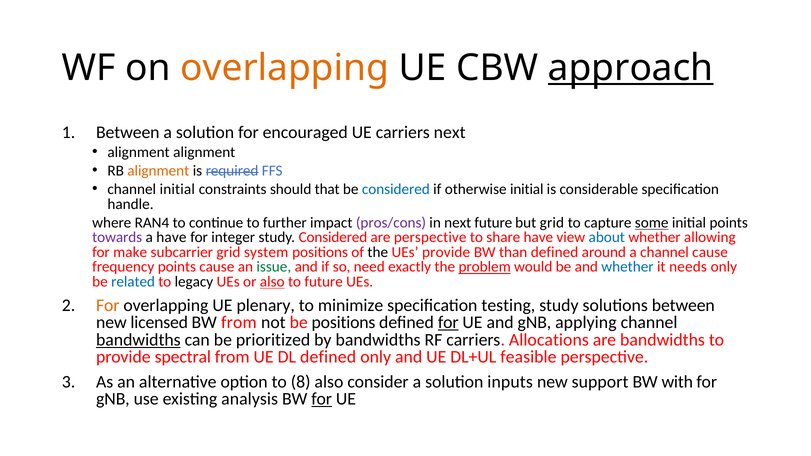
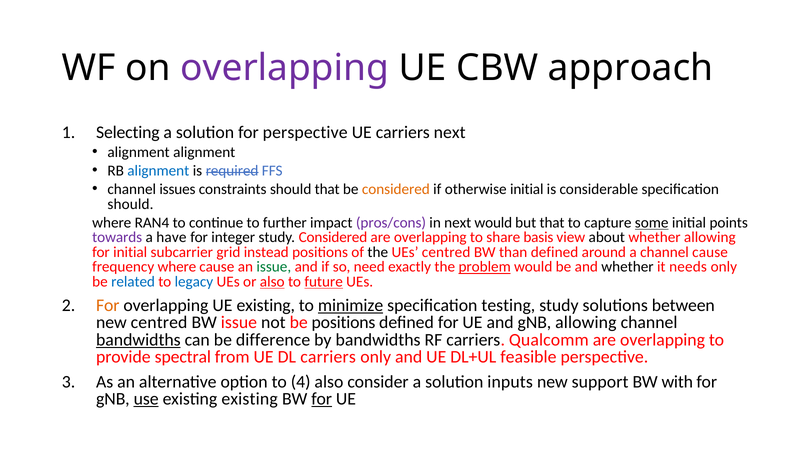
overlapping colour: orange -> purple (285, 68)
approach underline: present -> none (631, 68)
Between: Between -> Selecting (128, 132)
for encouraged: encouraged -> perspective (305, 132)
alignment colour: orange -> blue (158, 171)
channel initial: initial -> issues (177, 189)
considered colour: blue -> orange (396, 189)
handle: handle -> should (130, 204)
next future: future -> would (493, 223)
but grid: grid -> that (552, 223)
perspective: perspective -> overlapping (430, 238)
share have: have -> basis (538, 238)
about colour: blue -> black (607, 238)
for make: make -> initial (130, 252)
system: system -> instead (266, 252)
UEs provide: provide -> centred (446, 252)
frequency points: points -> where (177, 267)
whether colour: blue -> black (627, 267)
legacy colour: black -> blue (194, 282)
future underline: none -> present (324, 282)
UE plenary: plenary -> existing (266, 305)
minimize underline: none -> present (351, 305)
new licensed: licensed -> centred (159, 323)
BW from: from -> issue (239, 323)
for underline: present -> none (448, 323)
gNB applying: applying -> allowing (586, 323)
prioritized: prioritized -> difference (273, 340)
Allocations: Allocations -> Qualcomm (549, 340)
bandwidths: bandwidths -> overlapping (663, 340)
DL defined: defined -> carriers (328, 357)
8: 8 -> 4 (301, 382)
use underline: none -> present (146, 399)
existing analysis: analysis -> existing (250, 399)
